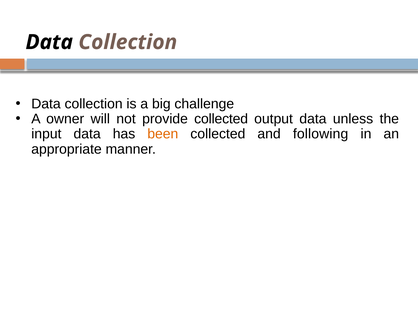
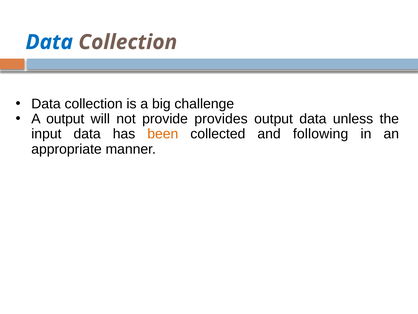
Data colour: black -> blue (49, 42)
A owner: owner -> output (65, 119)
provide collected: collected -> provides (221, 119)
